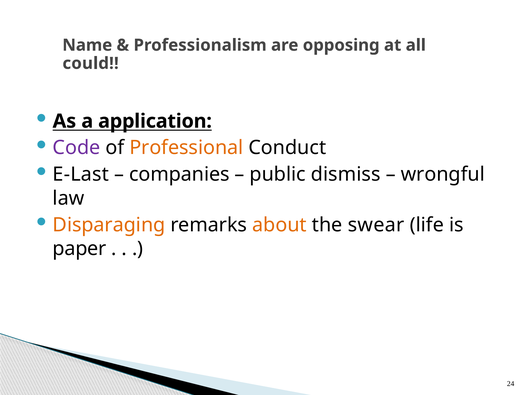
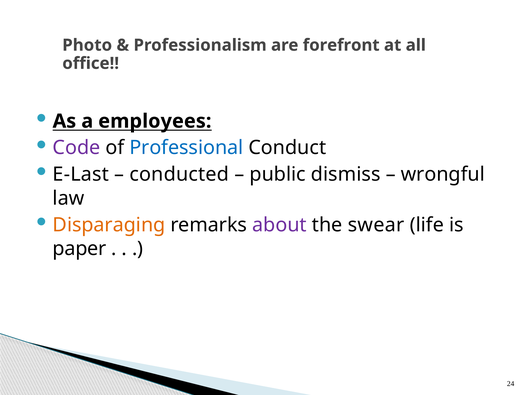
Name: Name -> Photo (87, 45)
opposing: opposing -> forefront (341, 45)
could: could -> office (91, 63)
application: application -> employees (155, 121)
Professional colour: orange -> blue (186, 148)
companies: companies -> conducted (179, 175)
about colour: orange -> purple (280, 225)
